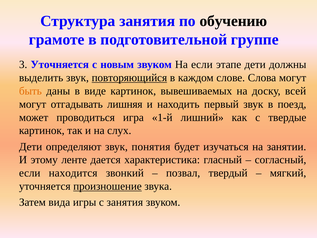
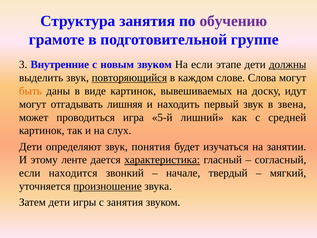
обучению colour: black -> purple (233, 21)
3 Уточняется: Уточняется -> Внутренние (60, 64)
должны underline: none -> present (288, 64)
всей: всей -> идут (296, 91)
поезд: поезд -> звена (292, 104)
1-й: 1-й -> 5-й (162, 117)
твердые: твердые -> средней (287, 117)
характеристика underline: none -> present (162, 160)
позвал: позвал -> начале (183, 173)
Затем вида: вида -> дети (59, 202)
